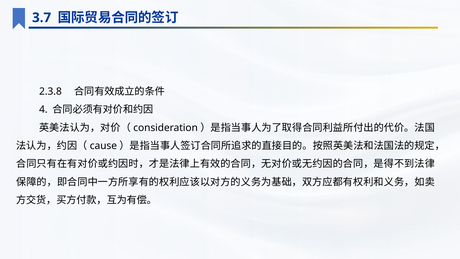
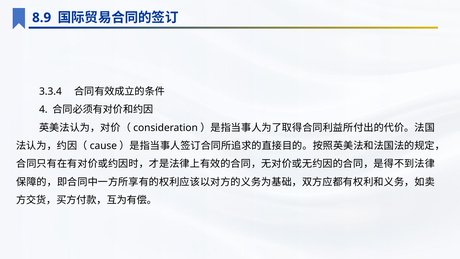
3.7: 3.7 -> 8.9 (42, 18)
2.3.8: 2.3.8 -> 3.3.4 (50, 91)
